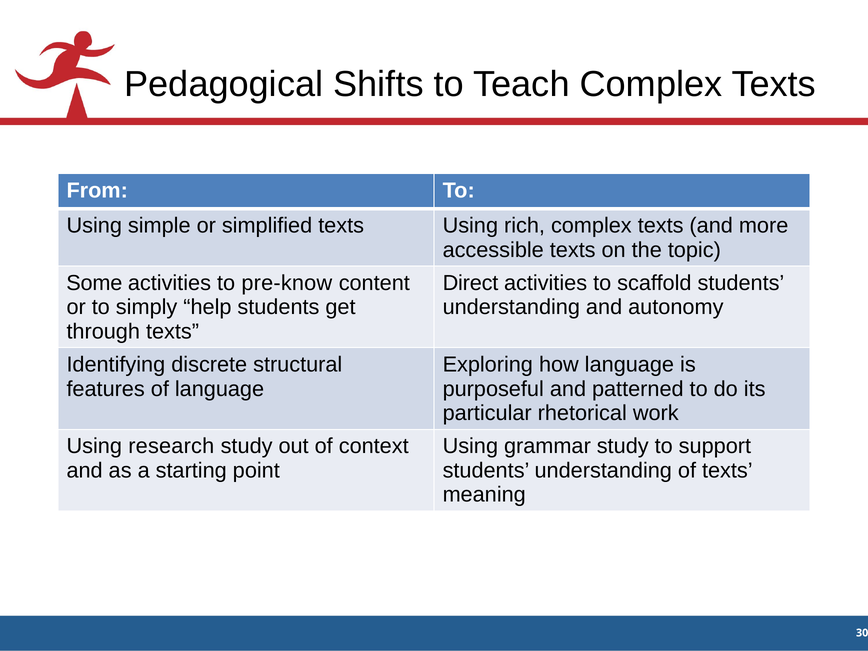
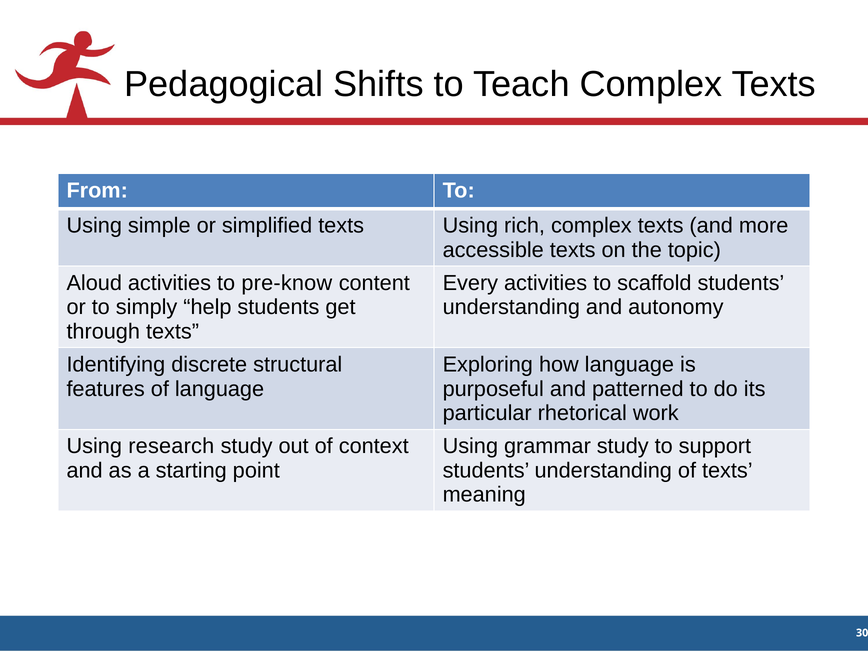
Some: Some -> Aloud (94, 283)
Direct: Direct -> Every (470, 283)
